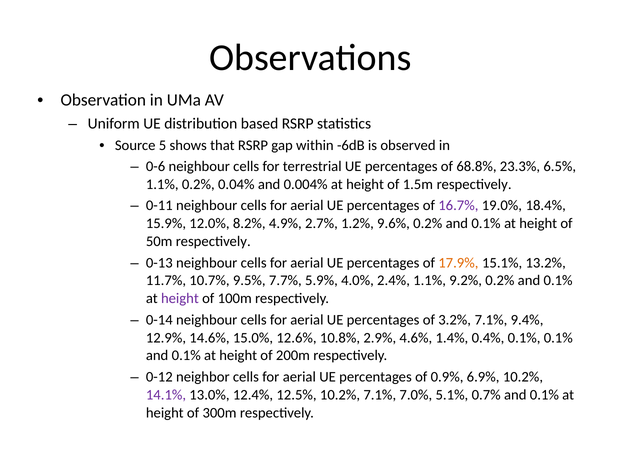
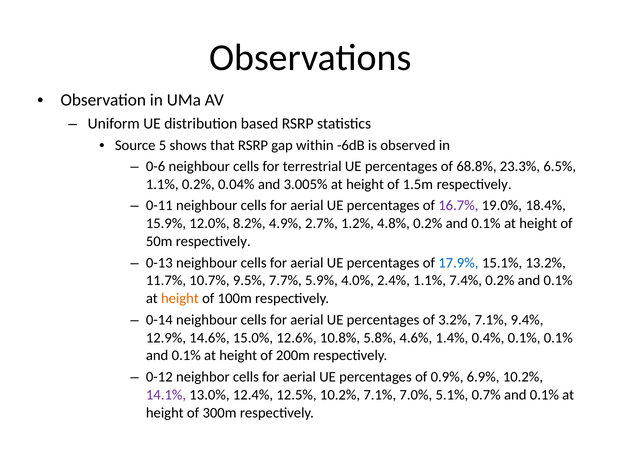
0.004%: 0.004% -> 3.005% (306, 184)
9.6%: 9.6% -> 4.8% (394, 223)
17.9% colour: orange -> blue (458, 263)
9.2%: 9.2% -> 7.4% (466, 280)
height colour: purple -> orange (180, 298)
2.9%: 2.9% -> 5.8% (380, 338)
